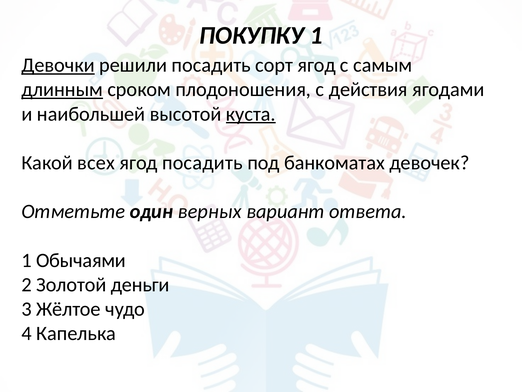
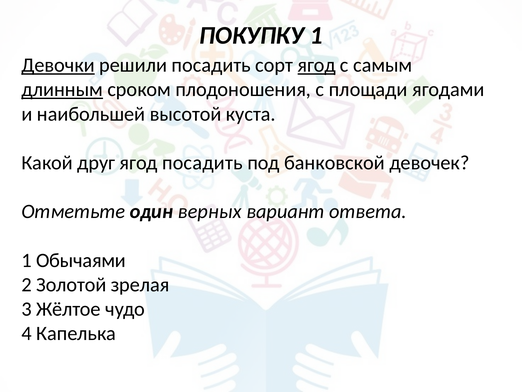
ягод underline: none -> present (317, 65)
действия: действия -> площади (368, 89)
куста underline: present -> none (251, 114)
всех: всех -> друг (96, 163)
банкоматах: банкоматах -> банковской (334, 163)
деньги: деньги -> зрелая (140, 284)
